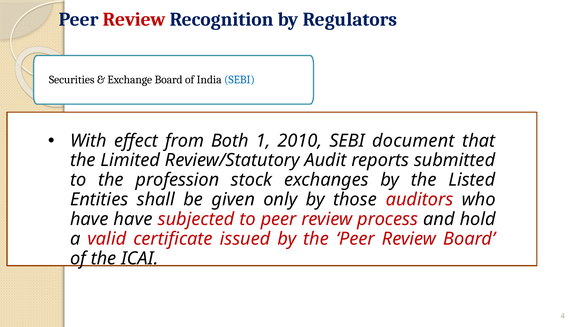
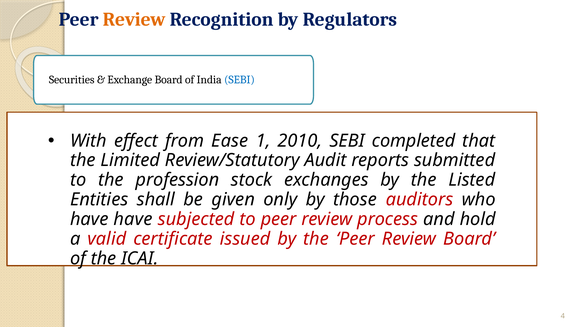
Review colour: red -> orange (134, 20)
Both: Both -> Ease (230, 141)
document: document -> completed (414, 141)
